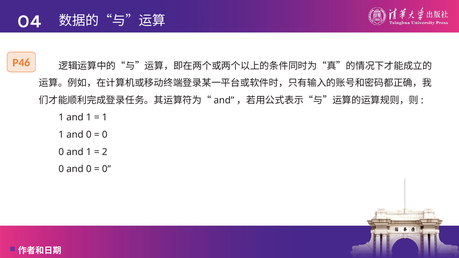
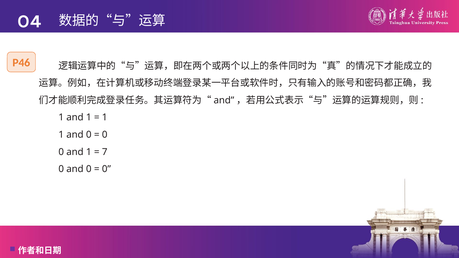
2: 2 -> 7 (105, 152)
